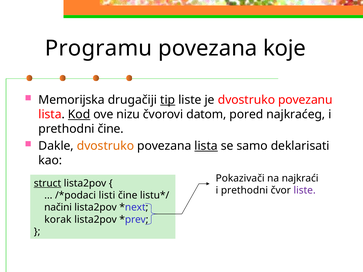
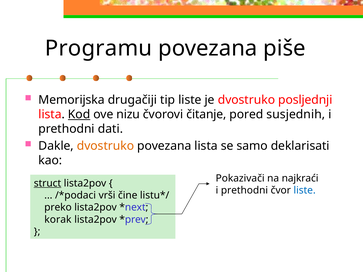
koje: koje -> piše (284, 48)
tip underline: present -> none (168, 100)
povezanu: povezanu -> posljednji (305, 100)
datom: datom -> čitanje (206, 115)
najkraćeg: najkraćeg -> susjednih (296, 115)
prethodni čine: čine -> dati (110, 129)
lista underline: present -> none (206, 146)
liste colour: purple -> blue (305, 191)
listi: listi -> vrši (107, 195)
načini: načini -> preko (58, 208)
